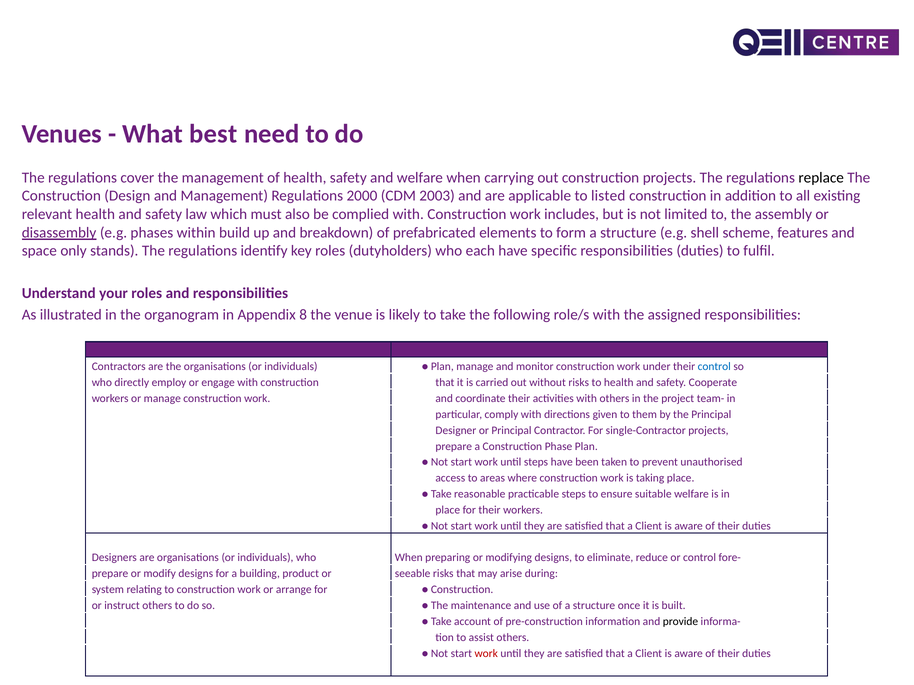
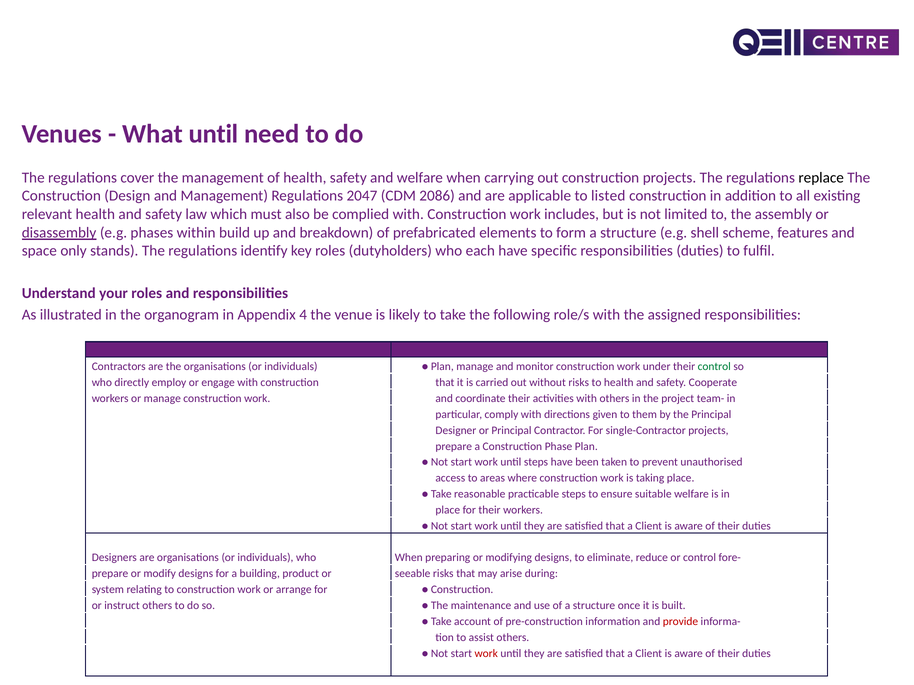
What best: best -> until (214, 134)
2000: 2000 -> 2047 (362, 196)
2003: 2003 -> 2086 (437, 196)
8: 8 -> 4 (303, 315)
control colour: blue -> green (714, 367)
provide colour: black -> red (680, 622)
